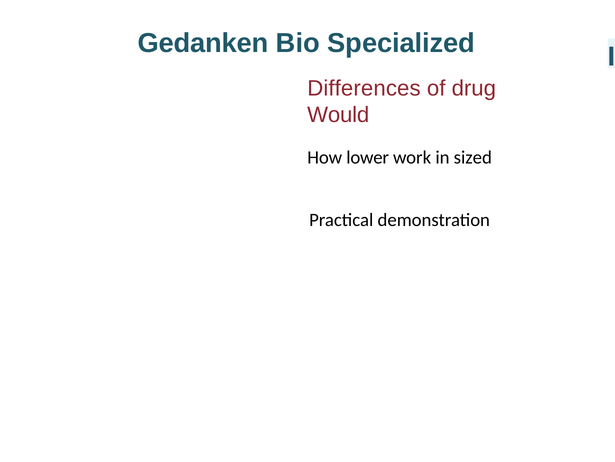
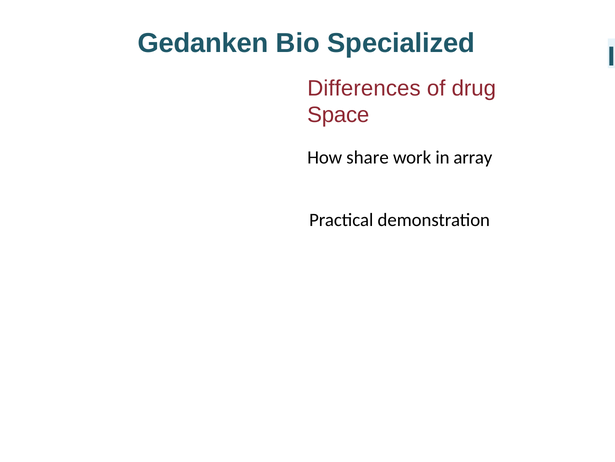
Would: Would -> Space (338, 115)
lower: lower -> share (368, 157)
sized: sized -> array (473, 157)
